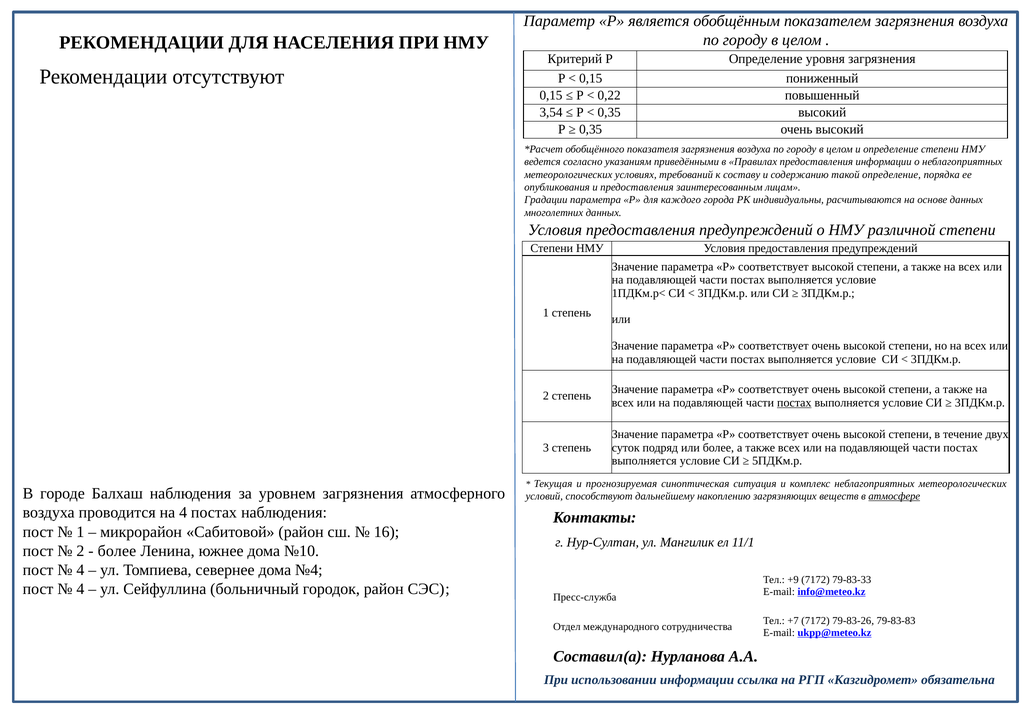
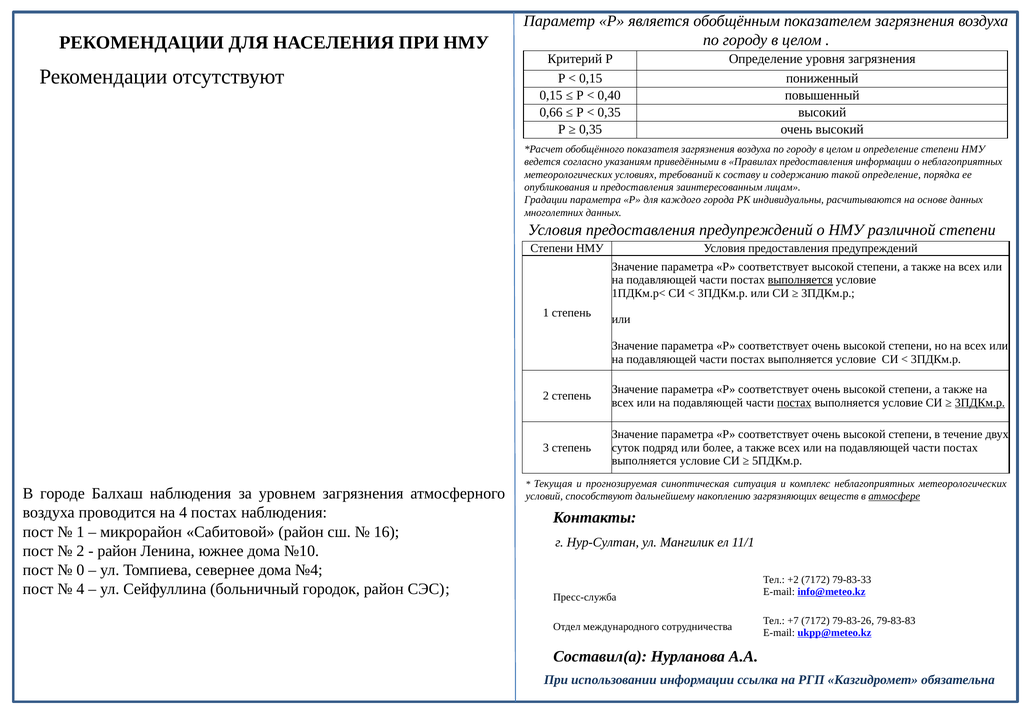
0,22: 0,22 -> 0,40 (609, 96)
3,54: 3,54 -> 0,66 (551, 113)
выполняется underline: none -> present (800, 280)
3ПДКм.р underline: none -> present (980, 402)
более: более -> район (117, 551)
4: 4 -> 0 (80, 570)
+9: +9 -> +2 (793, 580)
